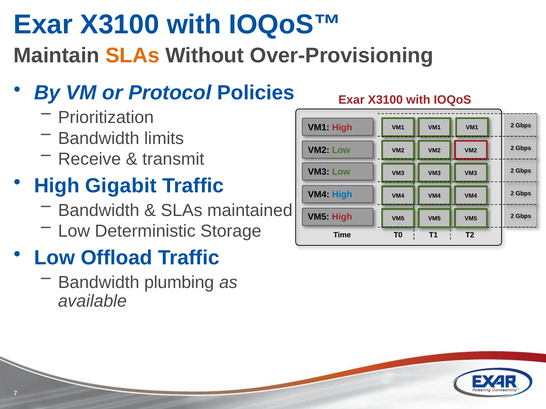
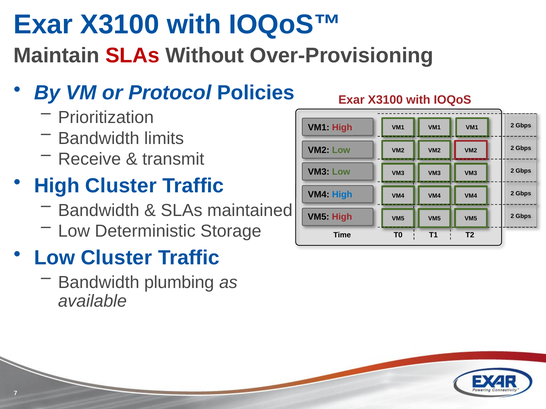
SLAs colour: orange -> red (132, 56)
High Gigabit: Gigabit -> Cluster (121, 186)
Low Offload: Offload -> Cluster (116, 258)
